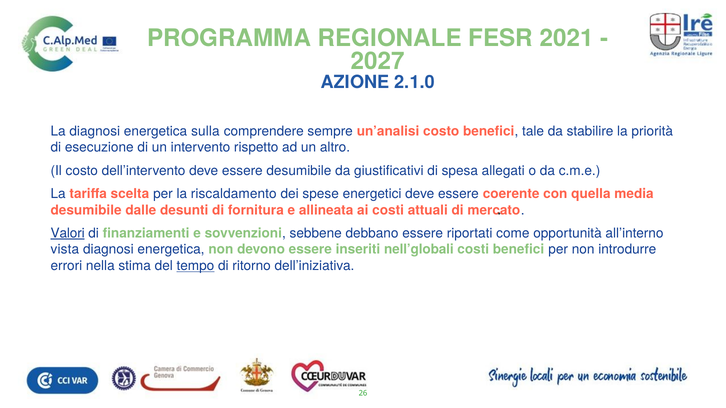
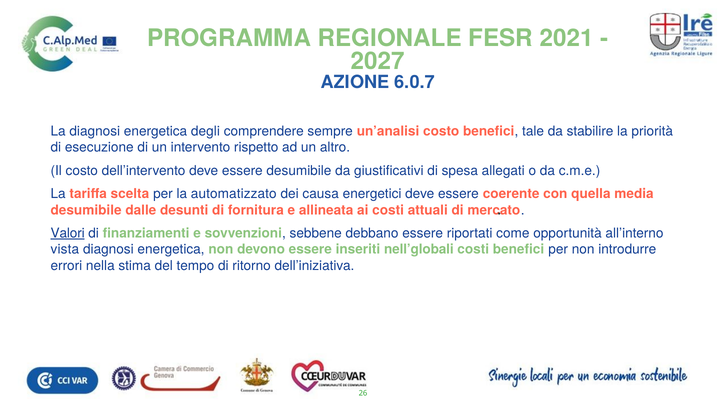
2.1.0: 2.1.0 -> 6.0.7 (415, 82)
sulla: sulla -> degli (205, 131)
riscaldamento: riscaldamento -> automatizzato (234, 194)
spese: spese -> causa (321, 194)
tempo underline: present -> none (195, 266)
